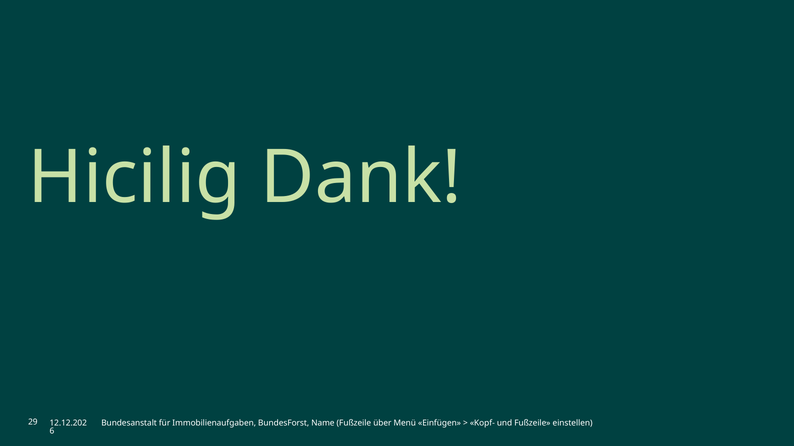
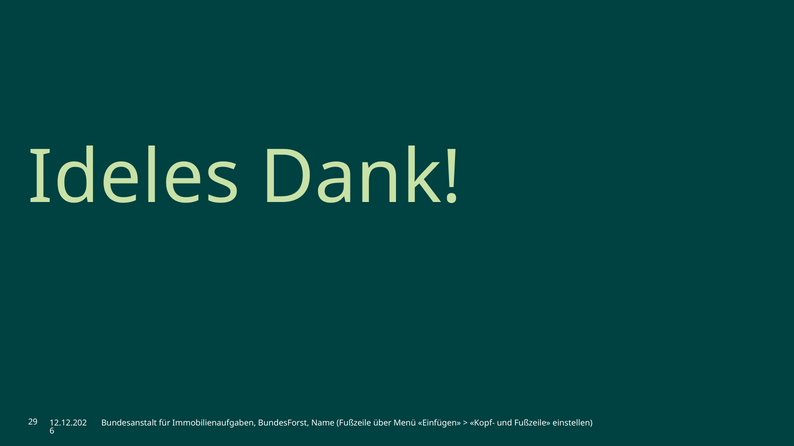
Hicilig: Hicilig -> Ideles (134, 178)
